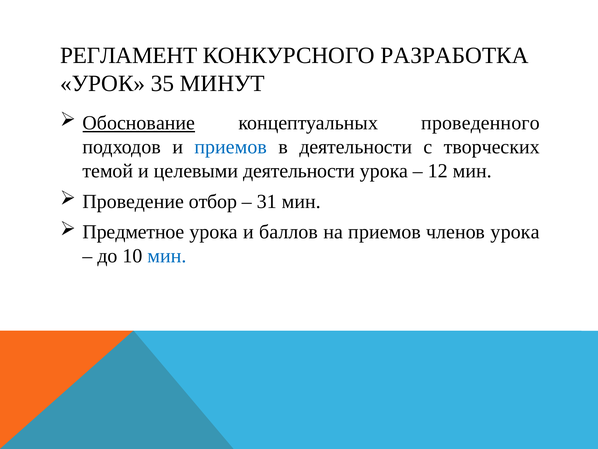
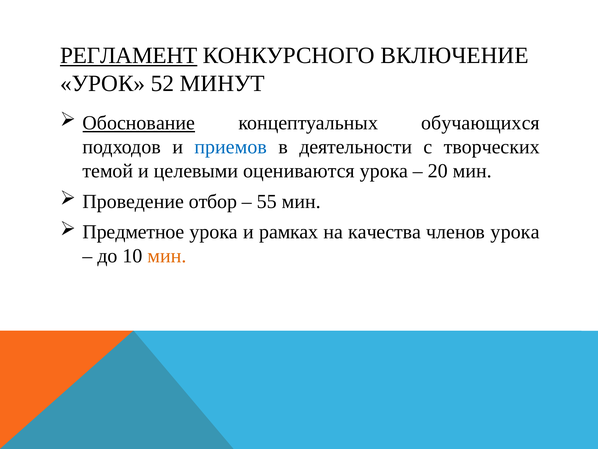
РЕГЛАМЕНТ underline: none -> present (129, 56)
РАЗРАБОТКА: РАЗРАБОТКА -> ВКЛЮЧЕНИЕ (455, 56)
35: 35 -> 52 (163, 84)
проведенного: проведенного -> обучающихся (481, 123)
целевыми деятельности: деятельности -> оцениваются (299, 171)
12: 12 -> 20 (438, 171)
31: 31 -> 55 (267, 201)
баллов: баллов -> рамках (289, 232)
на приемов: приемов -> качества (385, 232)
мин colour: blue -> orange (167, 256)
